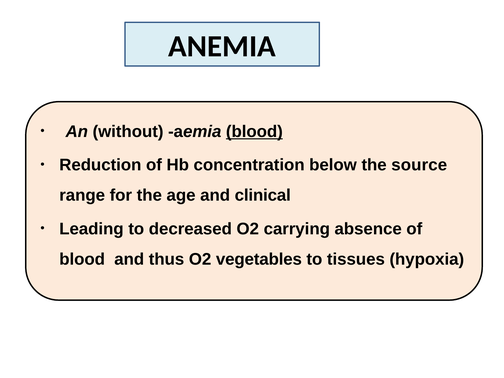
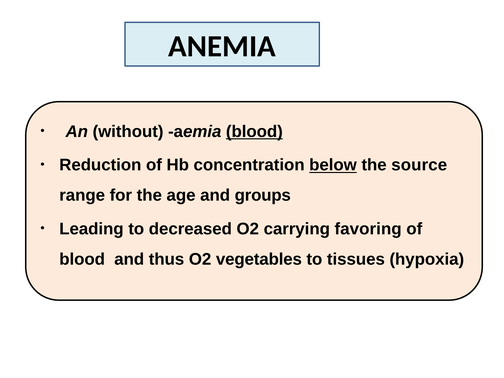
below underline: none -> present (333, 165)
clinical: clinical -> groups (263, 195)
absence: absence -> favoring (368, 229)
